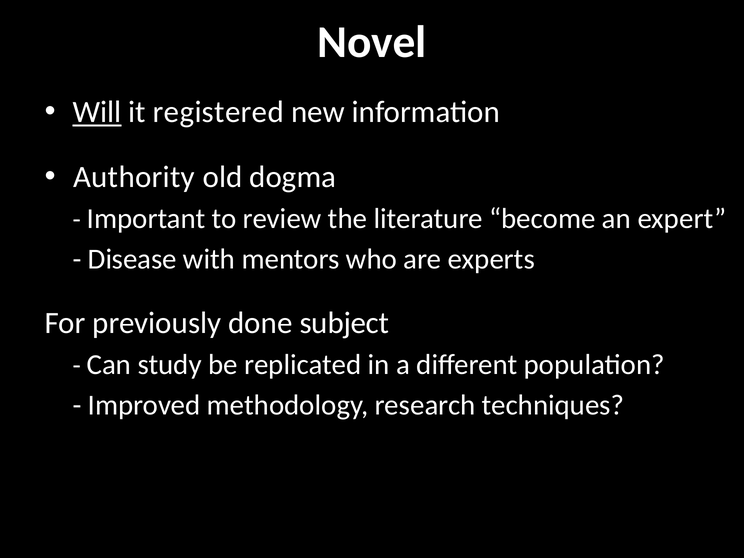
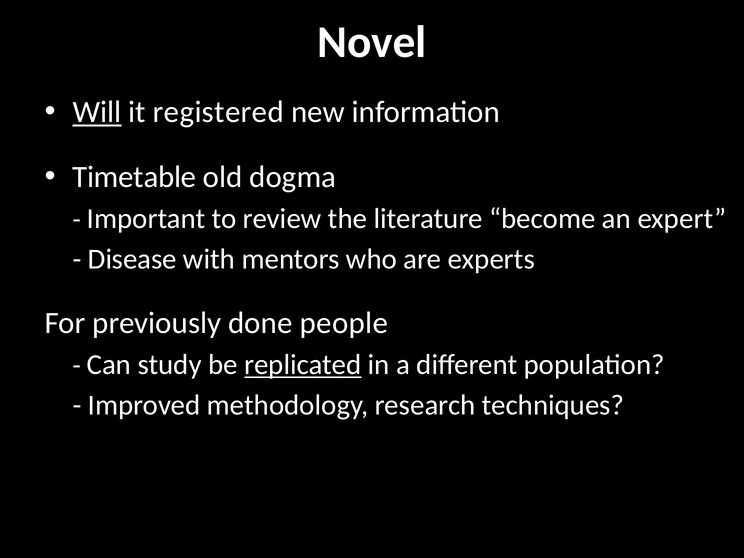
Authority: Authority -> Timetable (134, 177)
subject: subject -> people (344, 323)
replicated underline: none -> present (303, 365)
